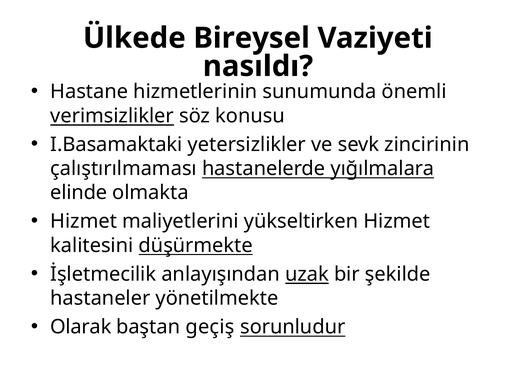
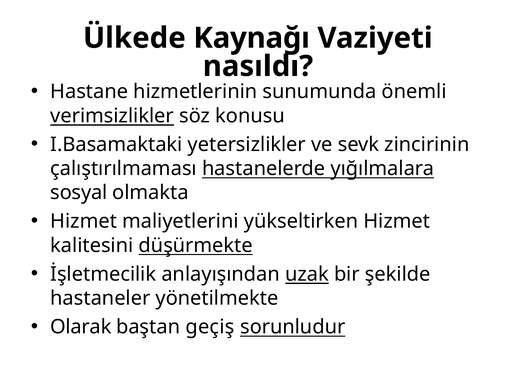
Bireysel: Bireysel -> Kaynağı (252, 38)
elinde: elinde -> sosyal (79, 193)
